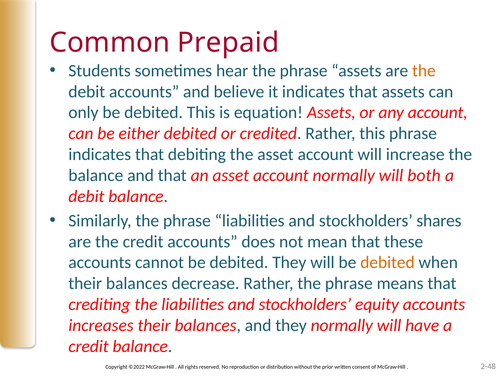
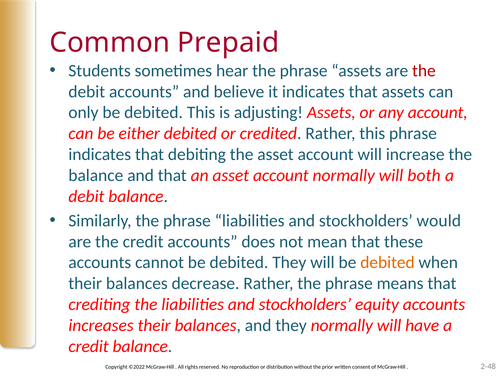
the colour: orange -> red (424, 71)
equation: equation -> adjusting (268, 112)
shares: shares -> would (439, 220)
